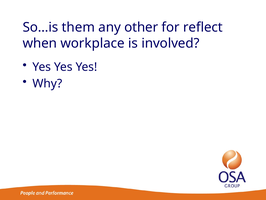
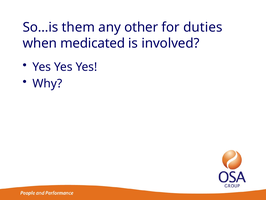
reflect: reflect -> duties (203, 27)
workplace: workplace -> medicated (93, 43)
